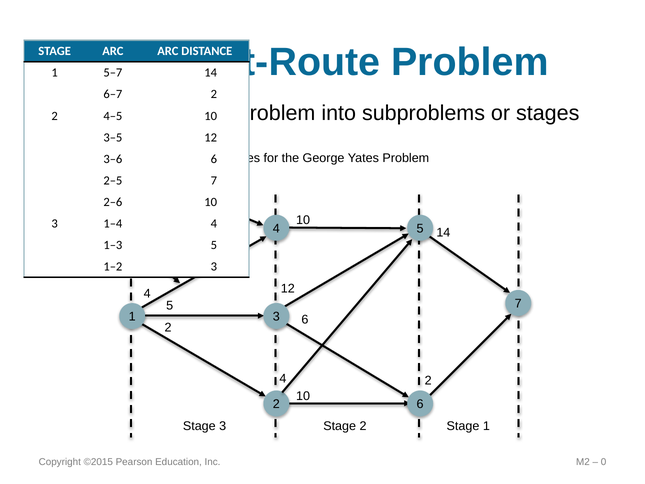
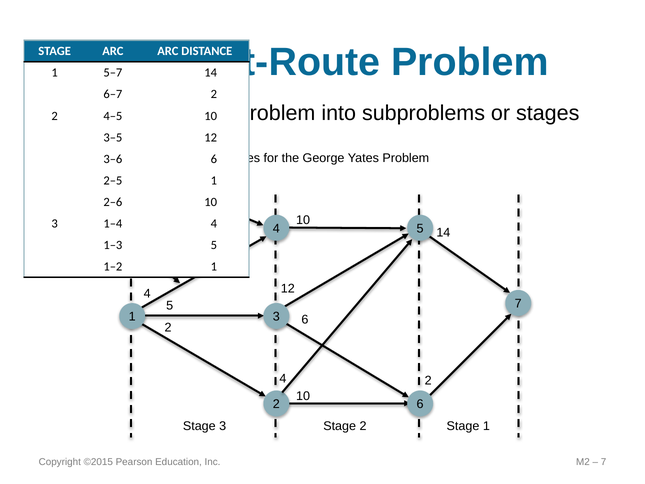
2–5 7: 7 -> 1 (214, 180)
1–2 3: 3 -> 1 (214, 267)
0: 0 -> 7 (604, 462)
